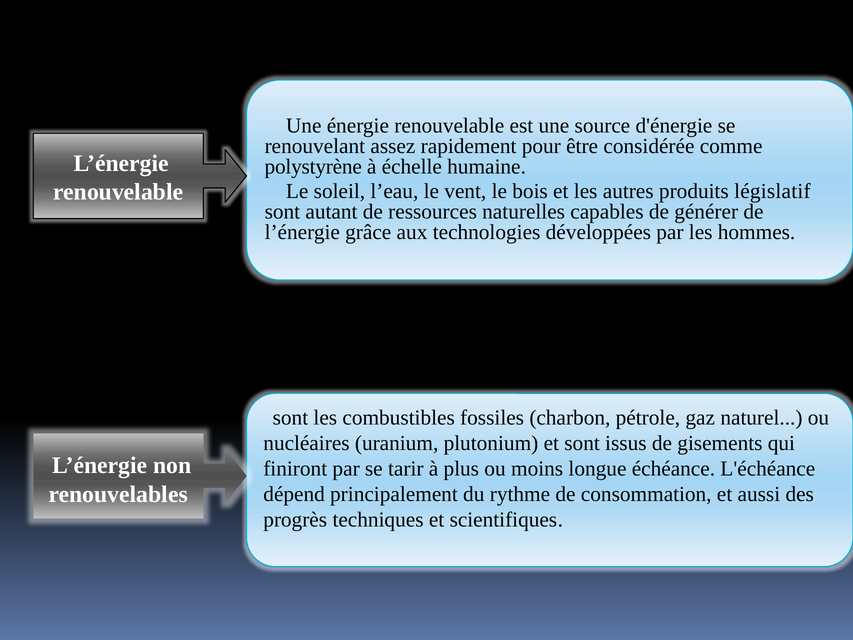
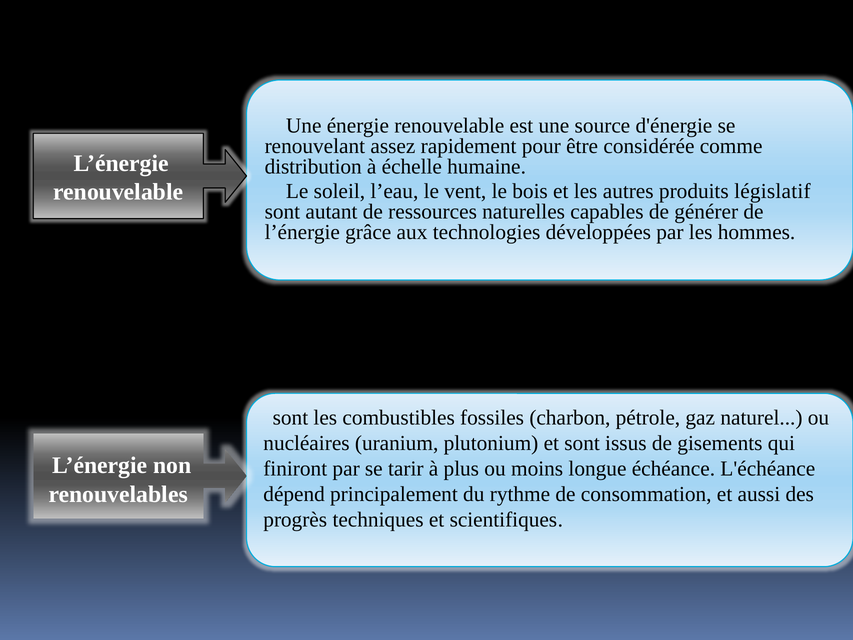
polystyrène: polystyrène -> distribution (313, 167)
